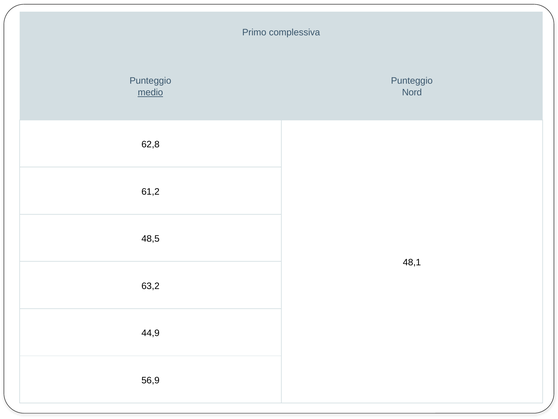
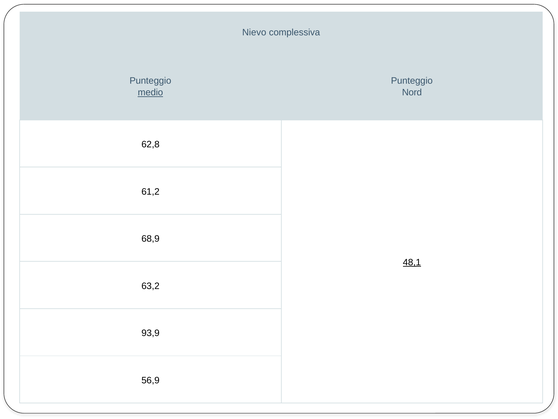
Primo: Primo -> Nievo (254, 32)
48,5: 48,5 -> 68,9 (150, 239)
48,1 underline: none -> present (412, 262)
44,9: 44,9 -> 93,9 (150, 333)
